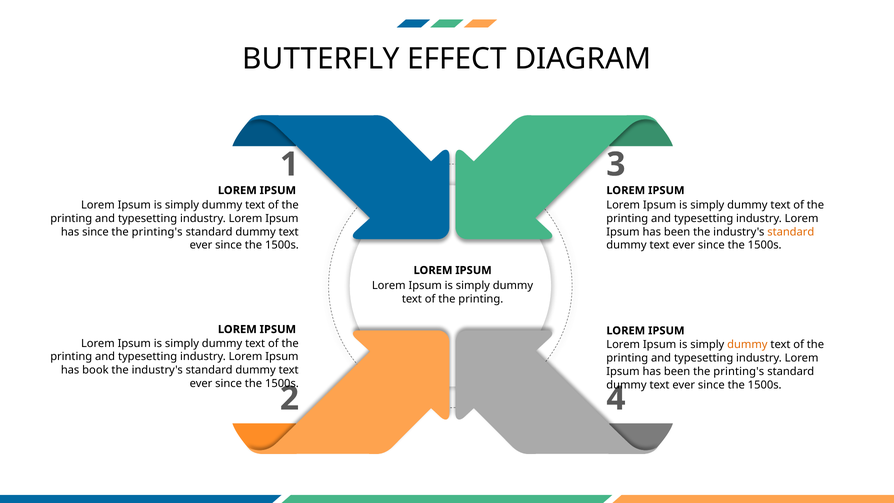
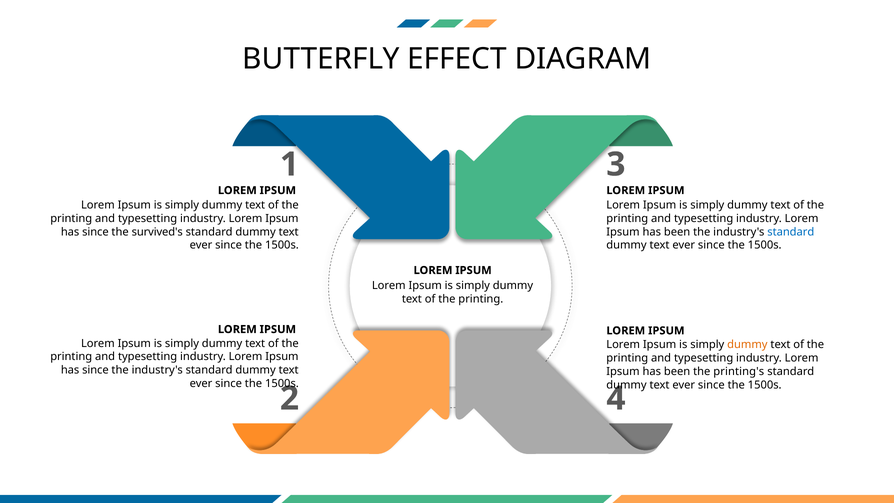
printing's: printing's -> survived's (157, 232)
standard colour: orange -> blue (791, 232)
book: book -> since (95, 370)
